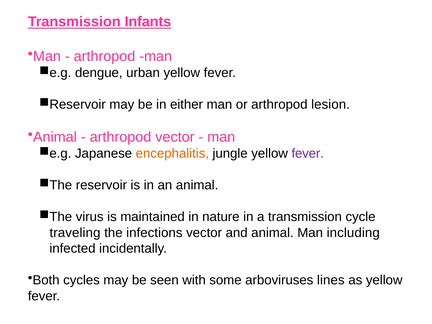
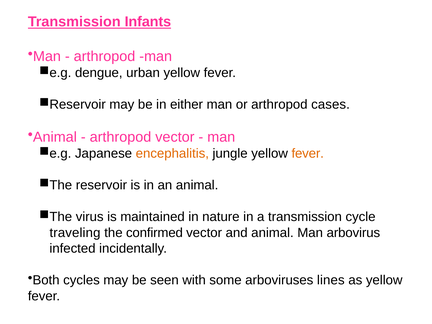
lesion: lesion -> cases (331, 105)
fever colour: purple -> orange (308, 154)
infections: infections -> confirmed (154, 233)
including: including -> arbovirus (353, 233)
